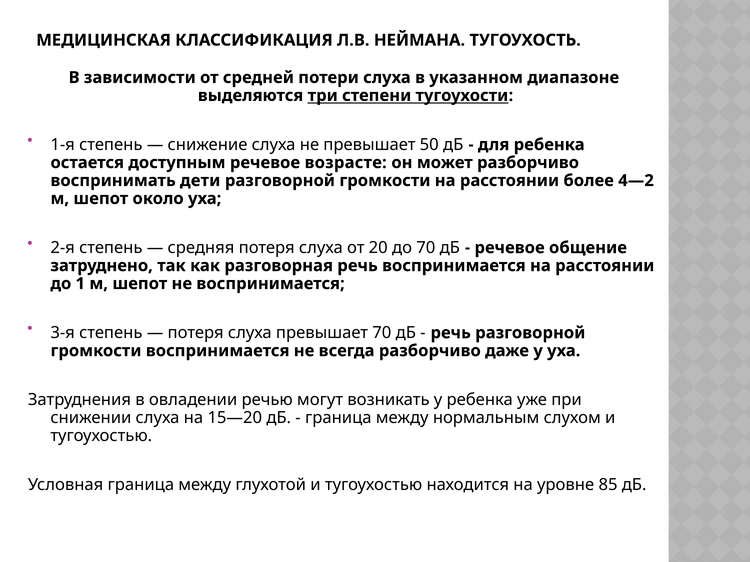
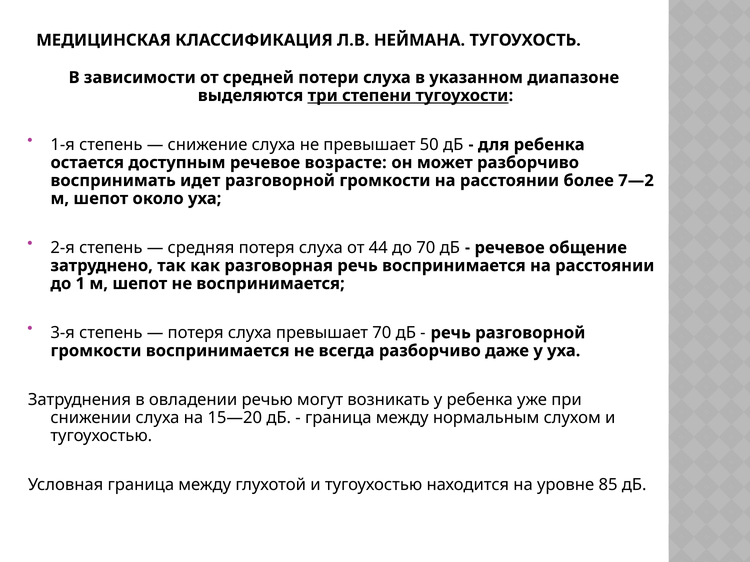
дети: дети -> идет (200, 181)
4—2: 4—2 -> 7—2 (636, 181)
20: 20 -> 44 (378, 248)
